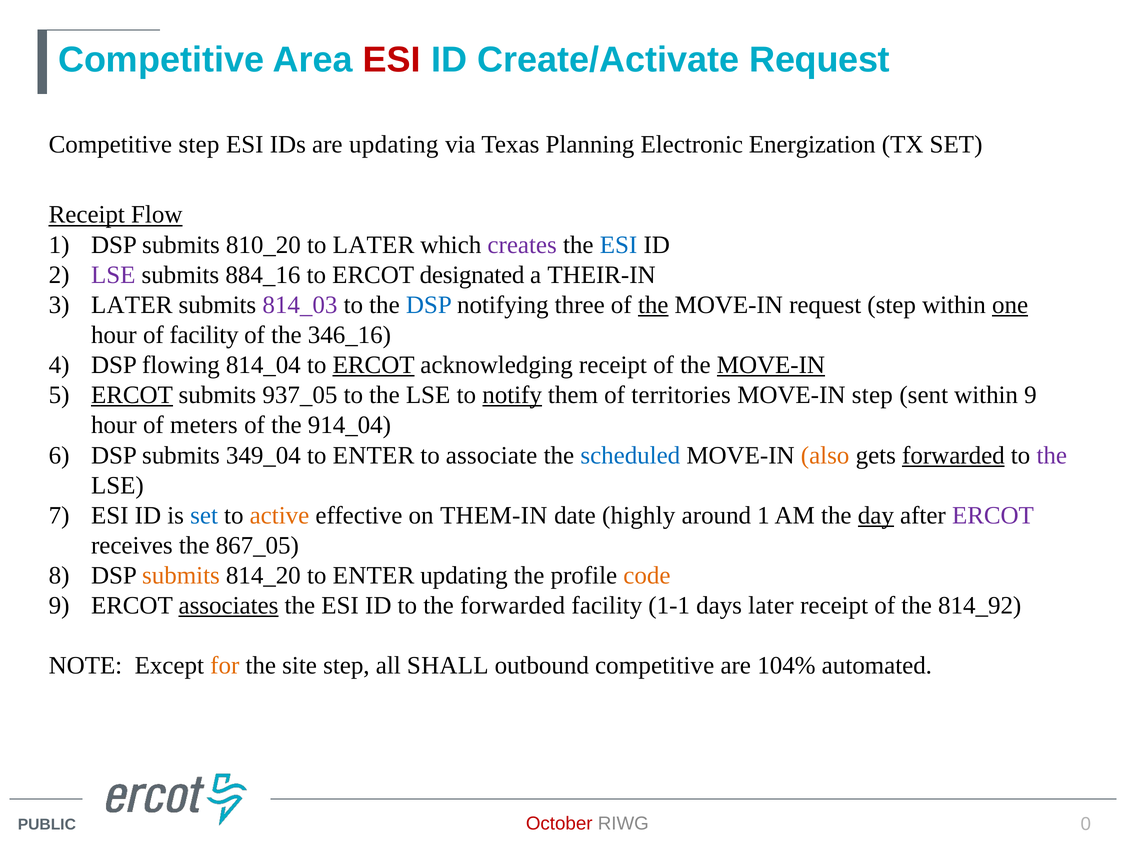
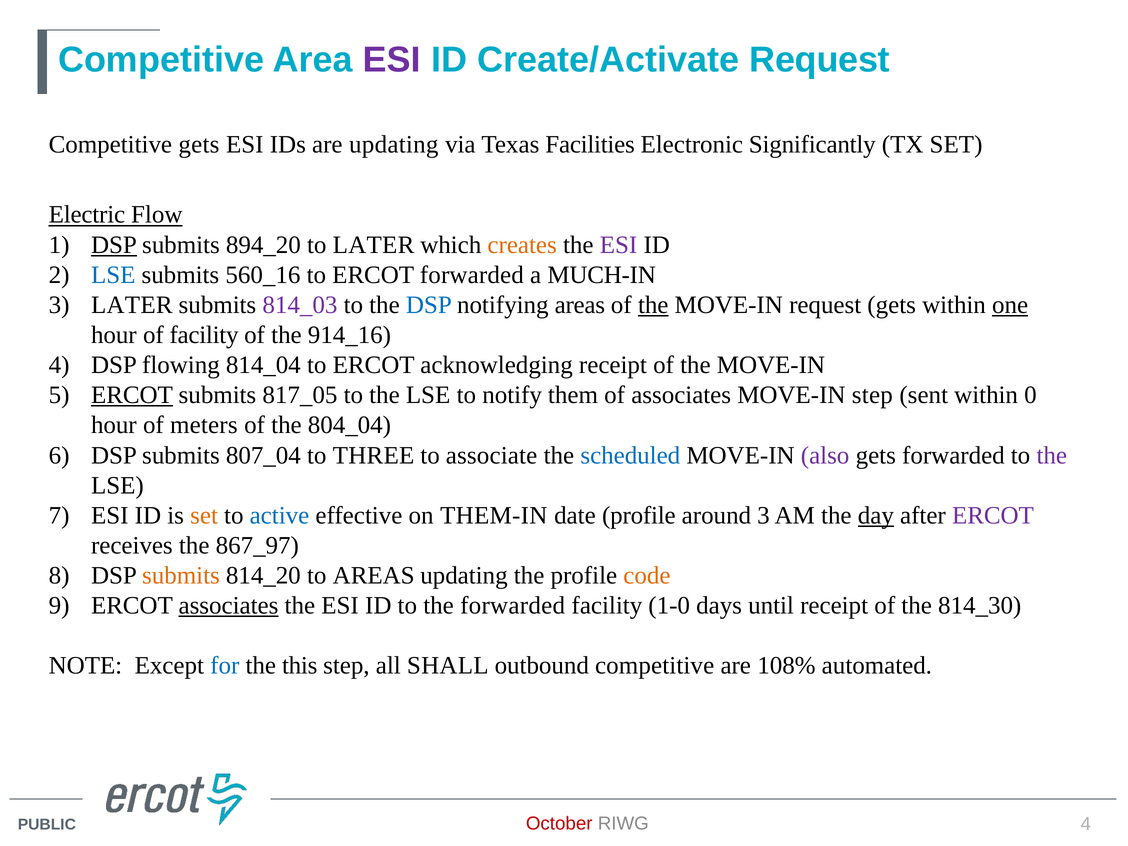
ESI colour: red -> purple (392, 60)
Competitive step: step -> gets (199, 145)
Planning: Planning -> Facilities (590, 145)
Energization: Energization -> Significantly (812, 145)
Receipt: Receipt -> Electric (87, 215)
DSP underline: none -> present (114, 245)
810_20: 810_20 -> 894_20 (263, 245)
creates colour: purple -> orange (522, 245)
ESI colour: blue -> purple (619, 245)
LSE colour: purple -> blue (113, 275)
884_16: 884_16 -> 560_16 (263, 275)
ERCOT designated: designated -> forwarded (472, 275)
THEIR-IN: THEIR-IN -> MUCH-IN (602, 275)
notifying three: three -> areas (580, 305)
request step: step -> gets (892, 305)
346_16: 346_16 -> 914_16 (349, 335)
ERCOT underline: present -> none (374, 365)
MOVE-IN underline: present -> none (771, 365)
937_05: 937_05 -> 817_05 (300, 395)
notify underline: present -> none (512, 395)
of territories: territories -> associates (681, 395)
within 9: 9 -> 0 (1030, 395)
914_04: 914_04 -> 804_04 (349, 425)
349_04: 349_04 -> 807_04 (263, 455)
ENTER: ENTER -> THREE (374, 455)
also colour: orange -> purple (825, 455)
forwarded underline: present -> none (953, 455)
set colour: blue -> orange (204, 515)
active colour: orange -> blue (279, 515)
date highly: highly -> profile (639, 515)
around 1: 1 -> 3 (764, 515)
867_05: 867_05 -> 867_97 (257, 545)
814_20 to ENTER: ENTER -> AREAS (374, 575)
1-1: 1-1 -> 1-0 (669, 606)
days later: later -> until (771, 606)
814_92: 814_92 -> 814_30 (980, 606)
for colour: orange -> blue (225, 666)
site: site -> this (300, 666)
104%: 104% -> 108% (786, 666)
RIWG 0: 0 -> 4 (1086, 824)
